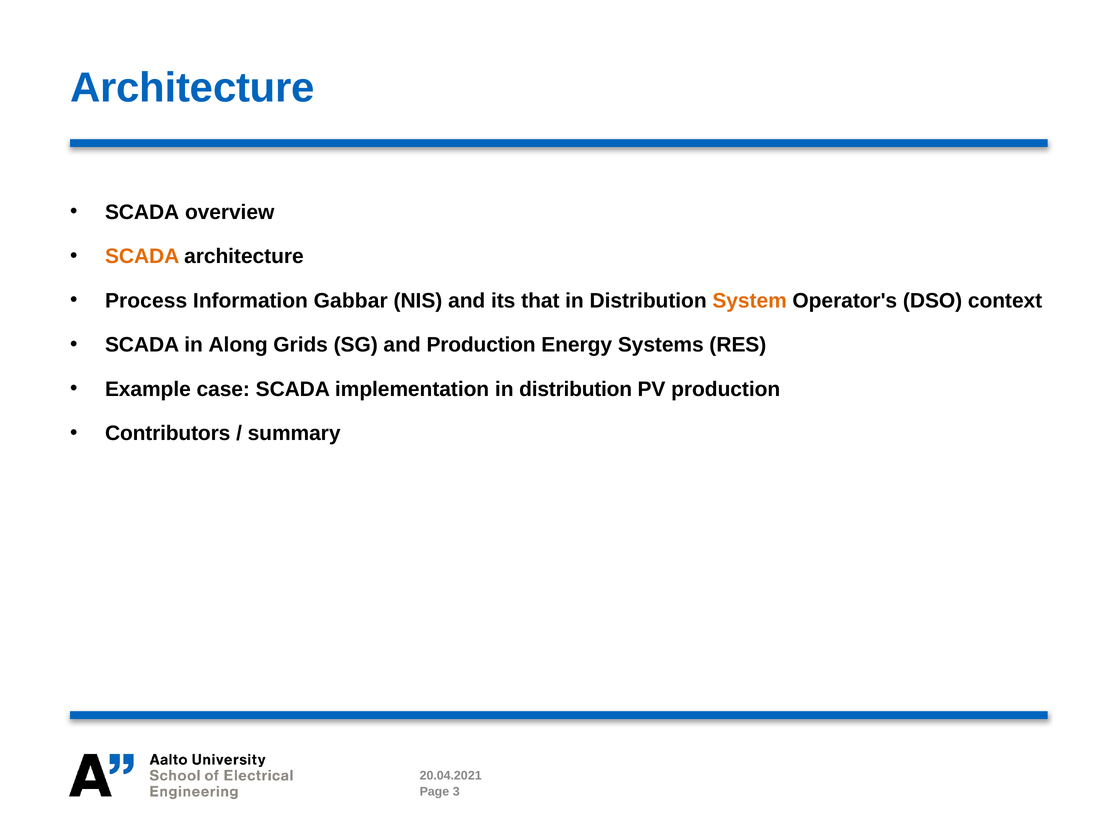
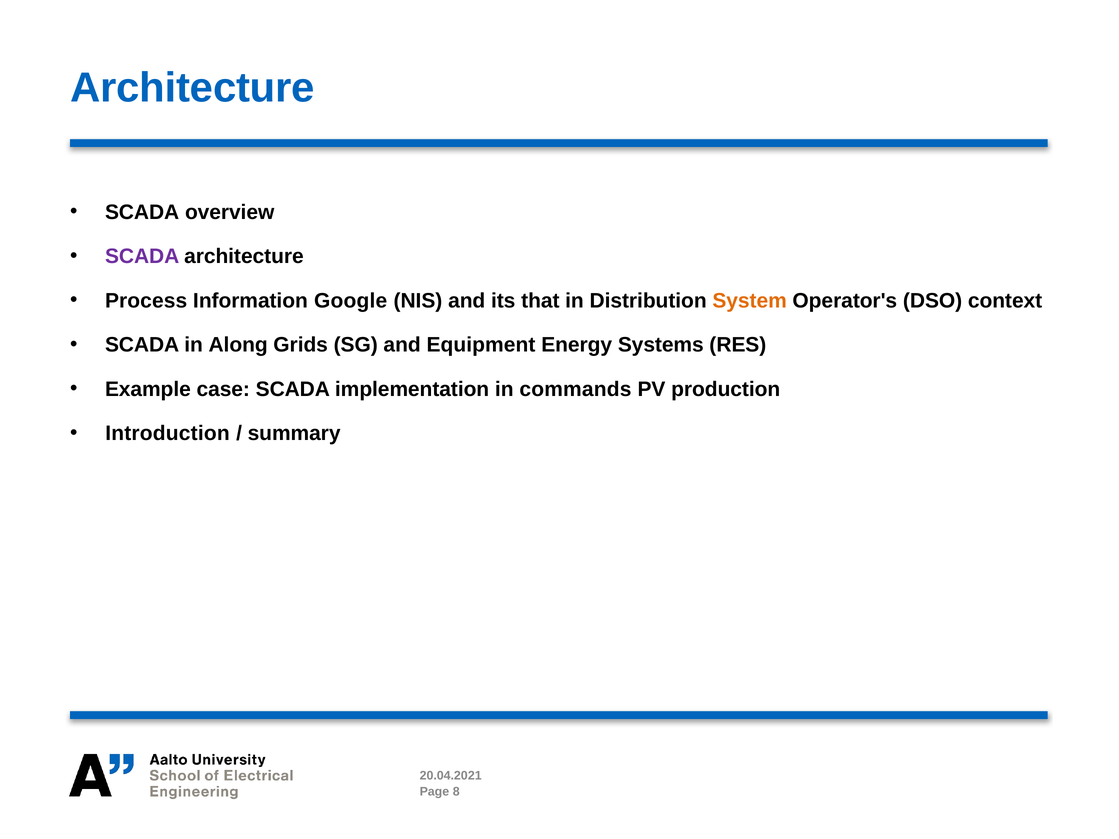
SCADA colour: orange -> purple (142, 257)
Gabbar: Gabbar -> Google (351, 301)
and Production: Production -> Equipment (481, 345)
implementation in distribution: distribution -> commands (575, 389)
Contributors: Contributors -> Introduction (167, 434)
3: 3 -> 8 (456, 792)
